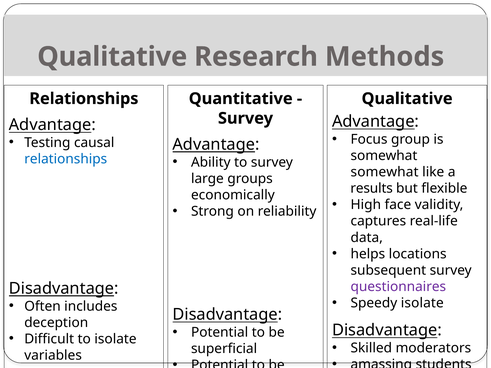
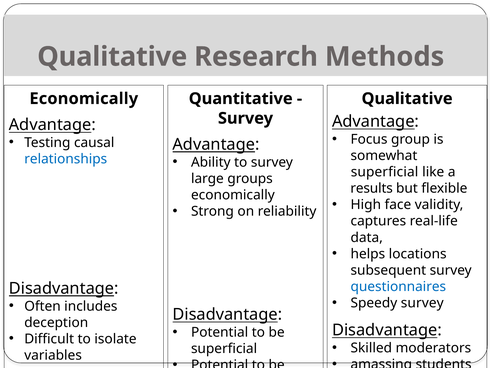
Relationships: Relationships -> Economically (84, 99)
somewhat: somewhat -> superficial (385, 172)
questionnaires colour: purple -> blue (398, 287)
Speedy isolate: isolate -> survey (422, 303)
